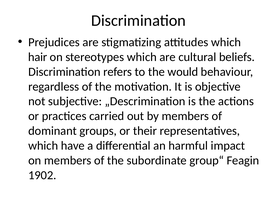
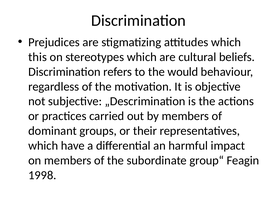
hair: hair -> this (38, 57)
1902: 1902 -> 1998 (42, 175)
